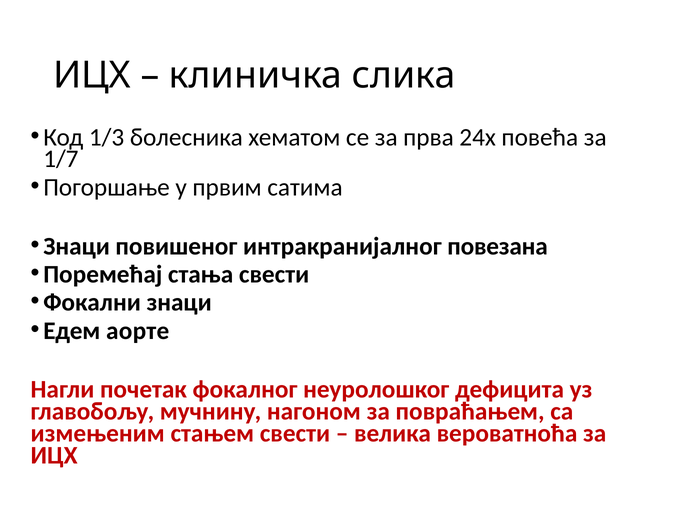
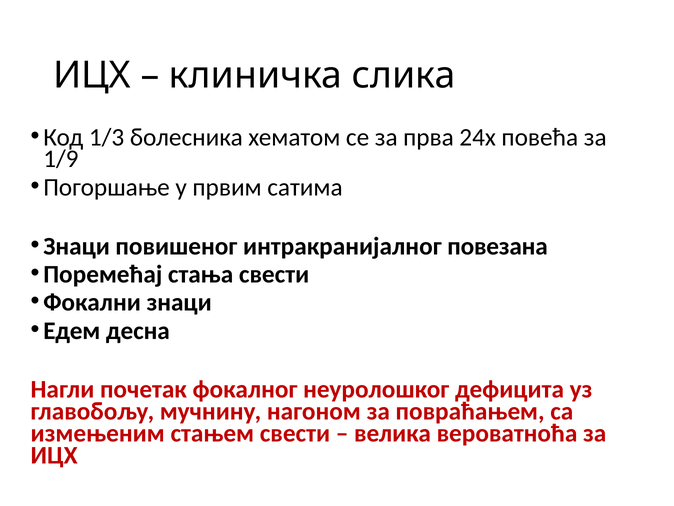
1/7: 1/7 -> 1/9 (61, 159)
аорте: аорте -> десна (138, 330)
